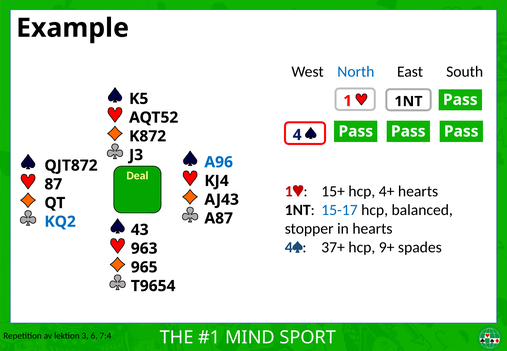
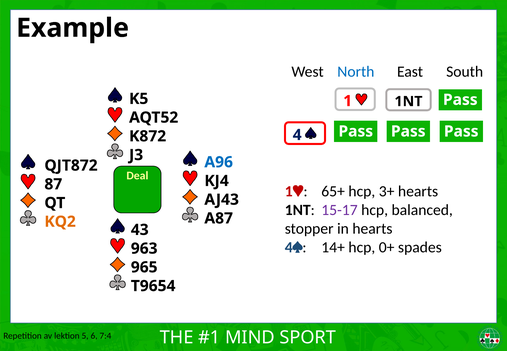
15+: 15+ -> 65+ (333, 191)
4+: 4+ -> 3+ (387, 191)
15-17 colour: blue -> purple (340, 210)
KQ2 colour: blue -> orange (60, 222)
37+: 37+ -> 14+ (333, 247)
9+: 9+ -> 0+ (387, 247)
3: 3 -> 5 (85, 336)
